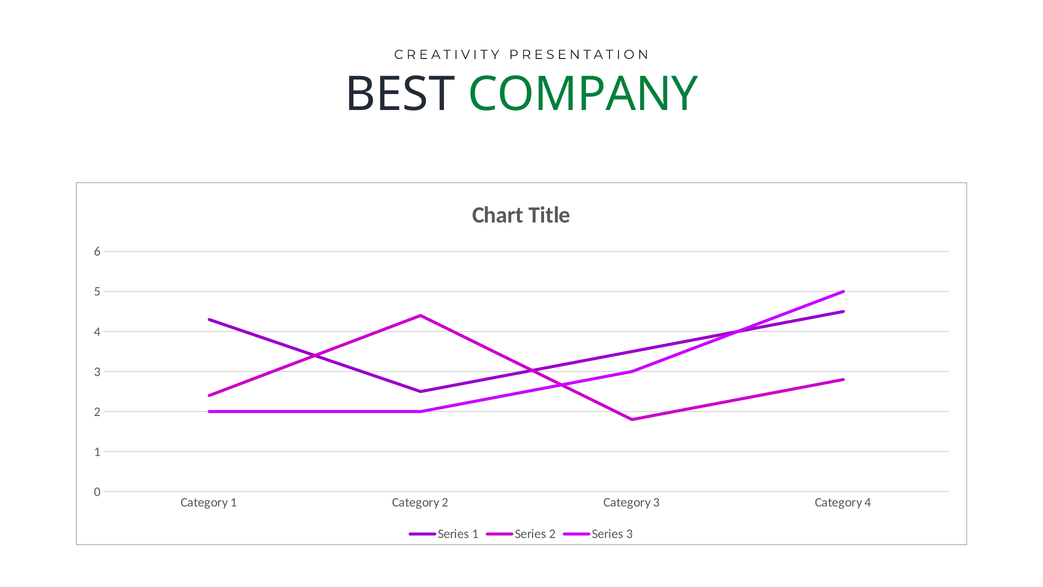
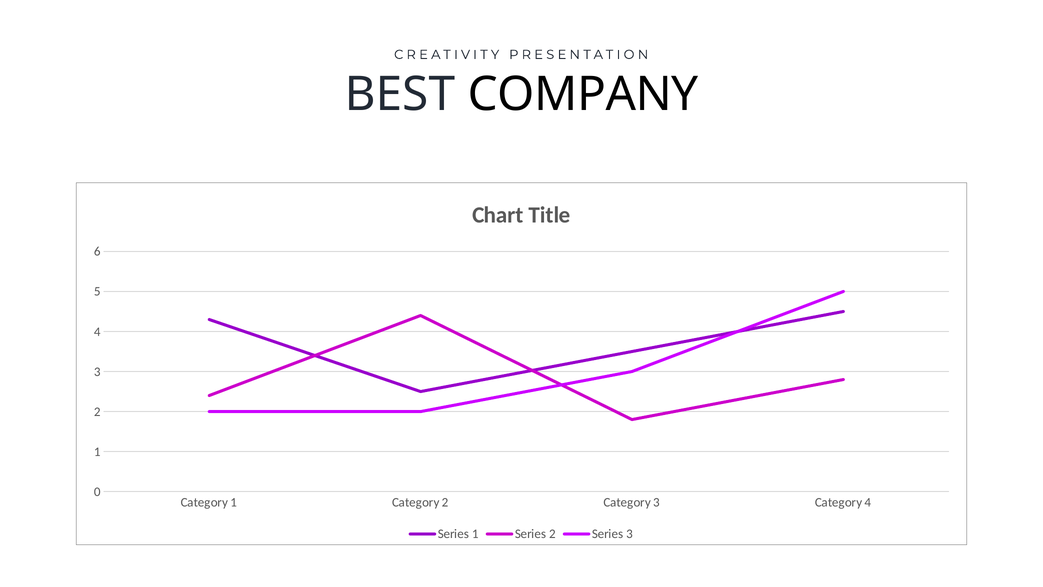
COMPANY colour: green -> black (583, 95)
